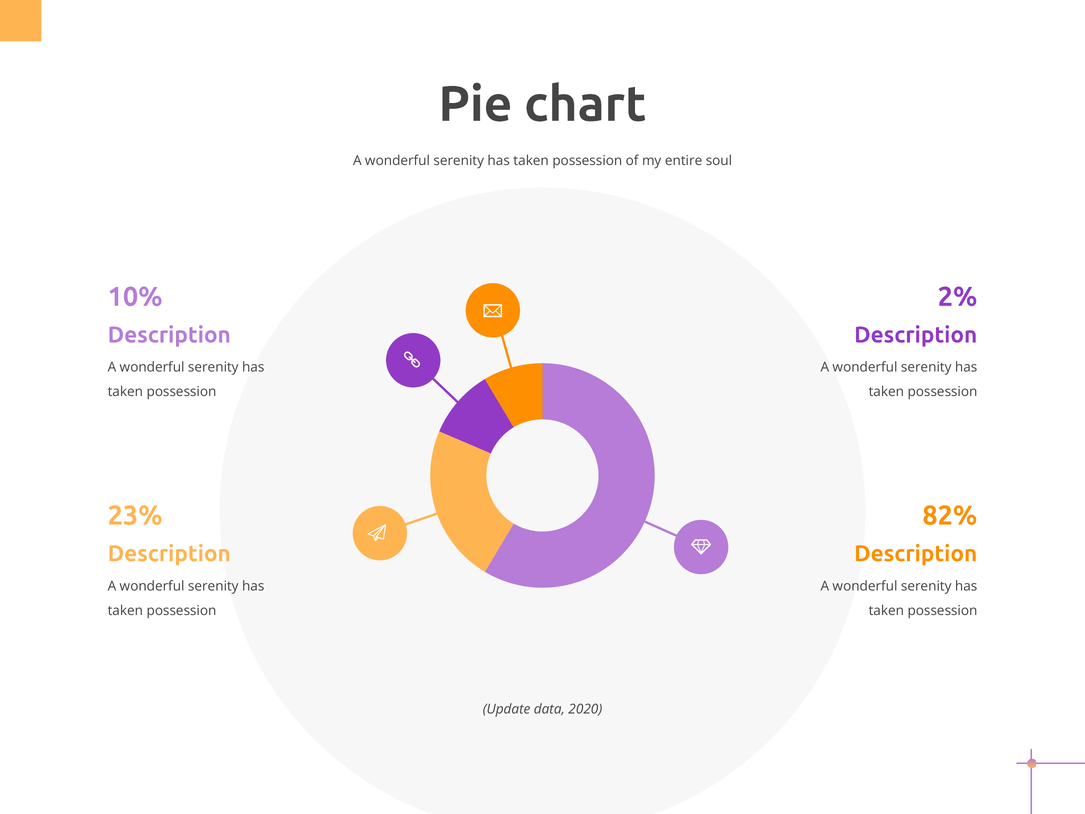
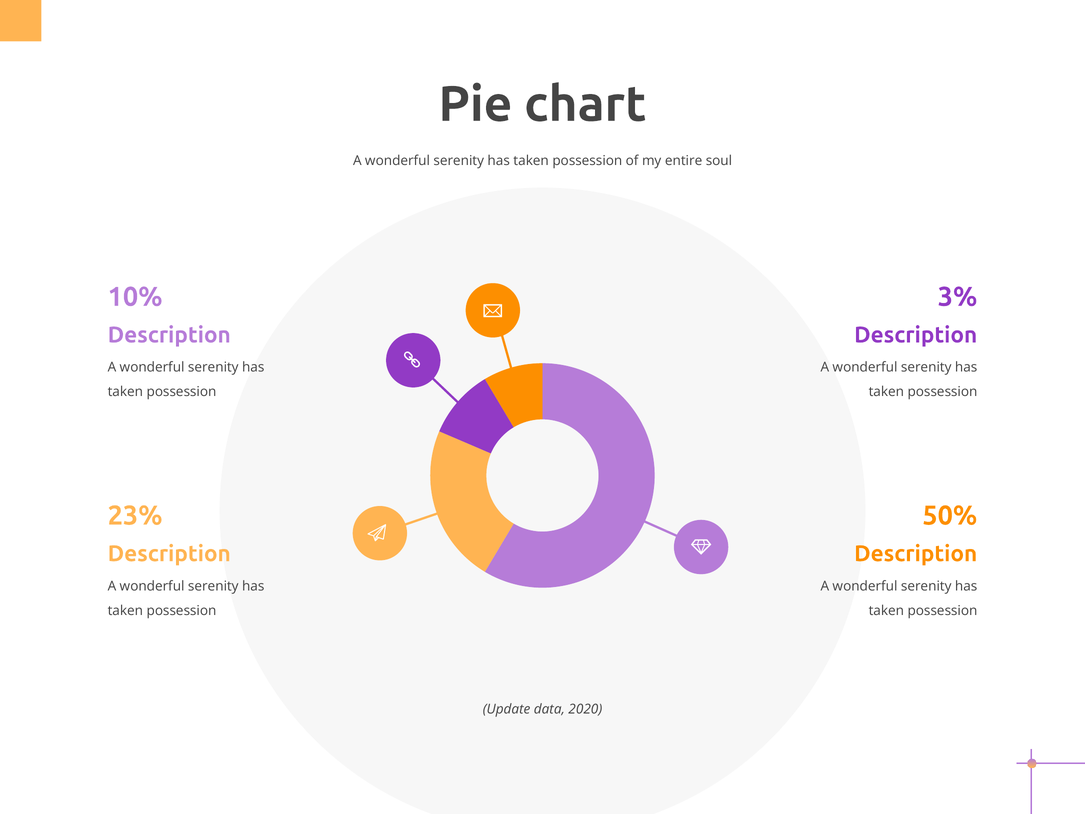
2%: 2% -> 3% (958, 297)
82%: 82% -> 50% (950, 515)
